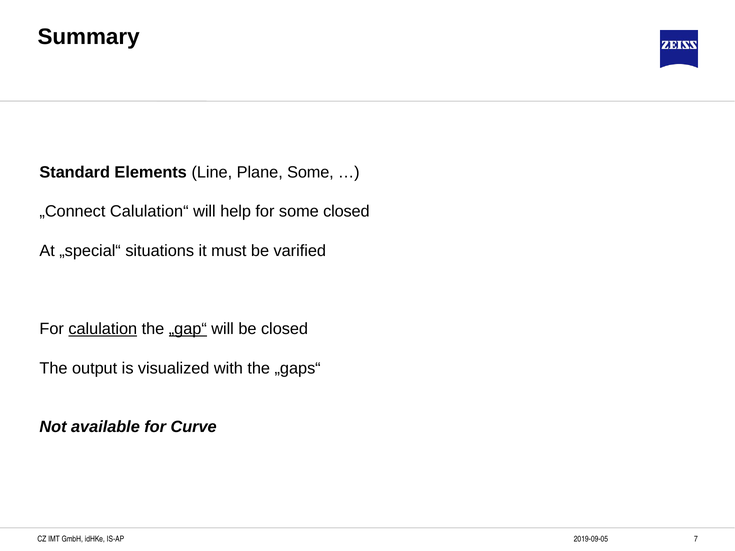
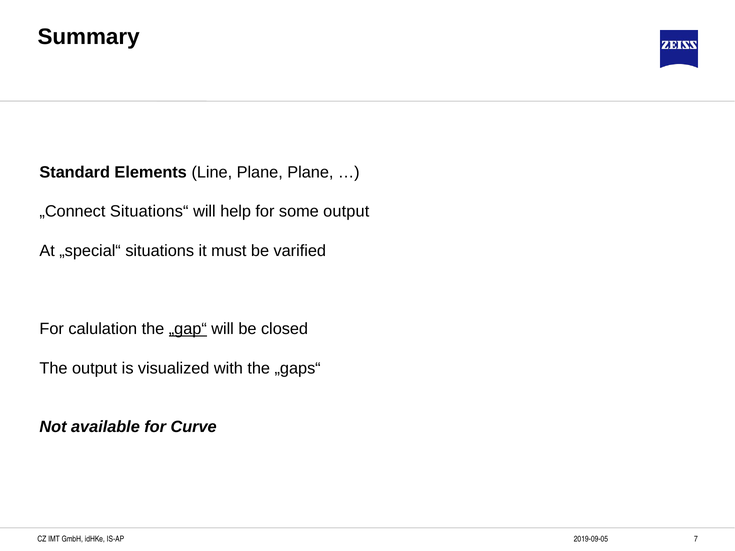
Plane Some: Some -> Plane (310, 172)
Calulation“: Calulation“ -> Situations“ (149, 212)
some closed: closed -> output (346, 212)
calulation underline: present -> none (103, 329)
